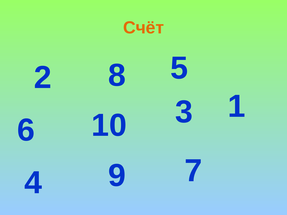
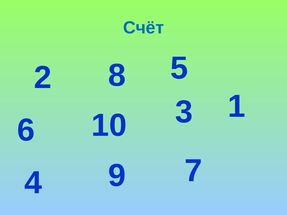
Счёт colour: orange -> blue (143, 28)
